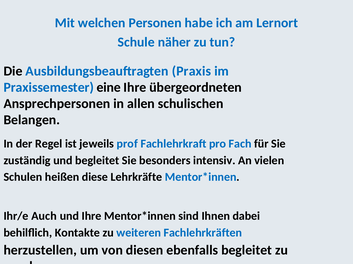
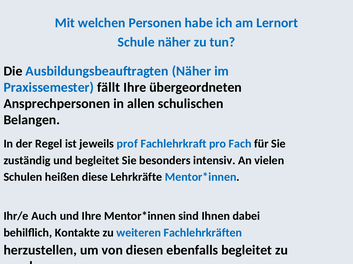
Ausbildungsbeauftragten Praxis: Praxis -> Näher (192, 71)
eine: eine -> fällt (109, 88)
